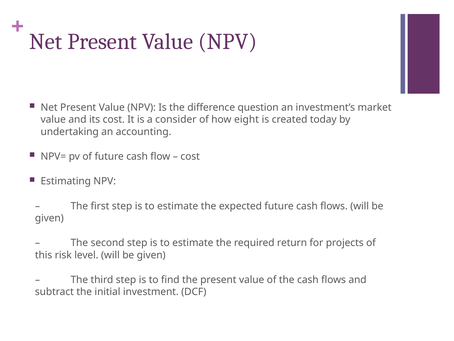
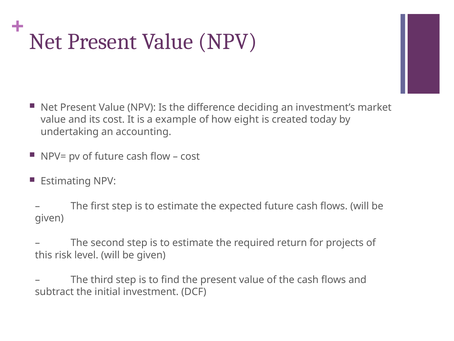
question: question -> deciding (258, 107)
consider: consider -> example (176, 119)
